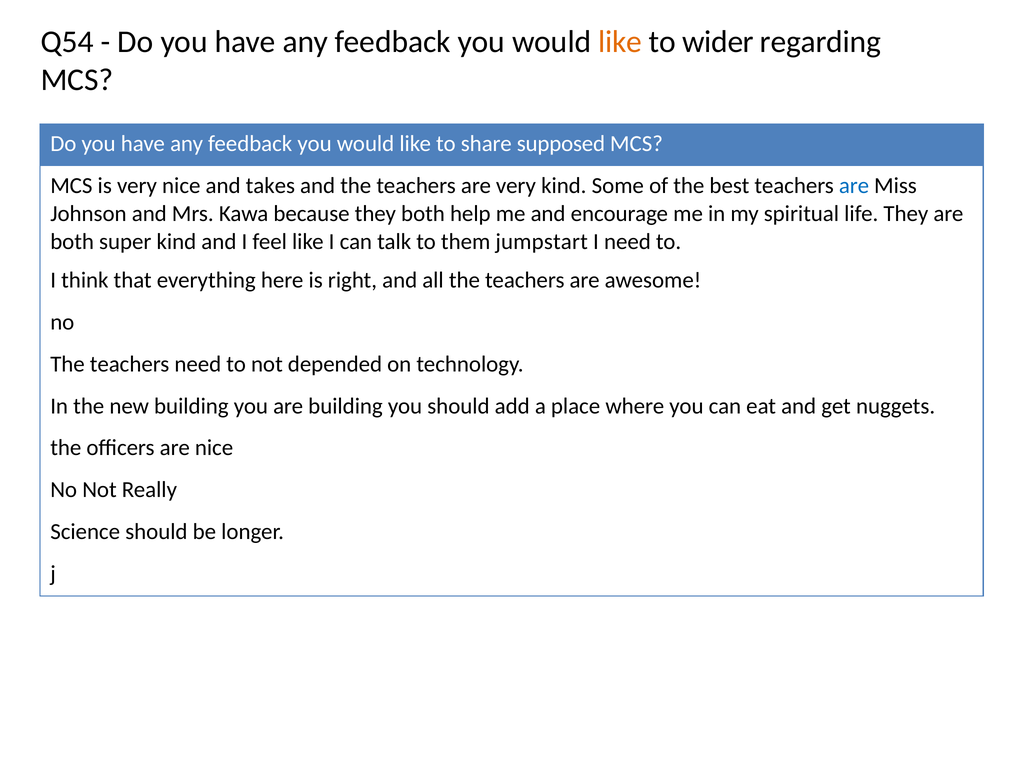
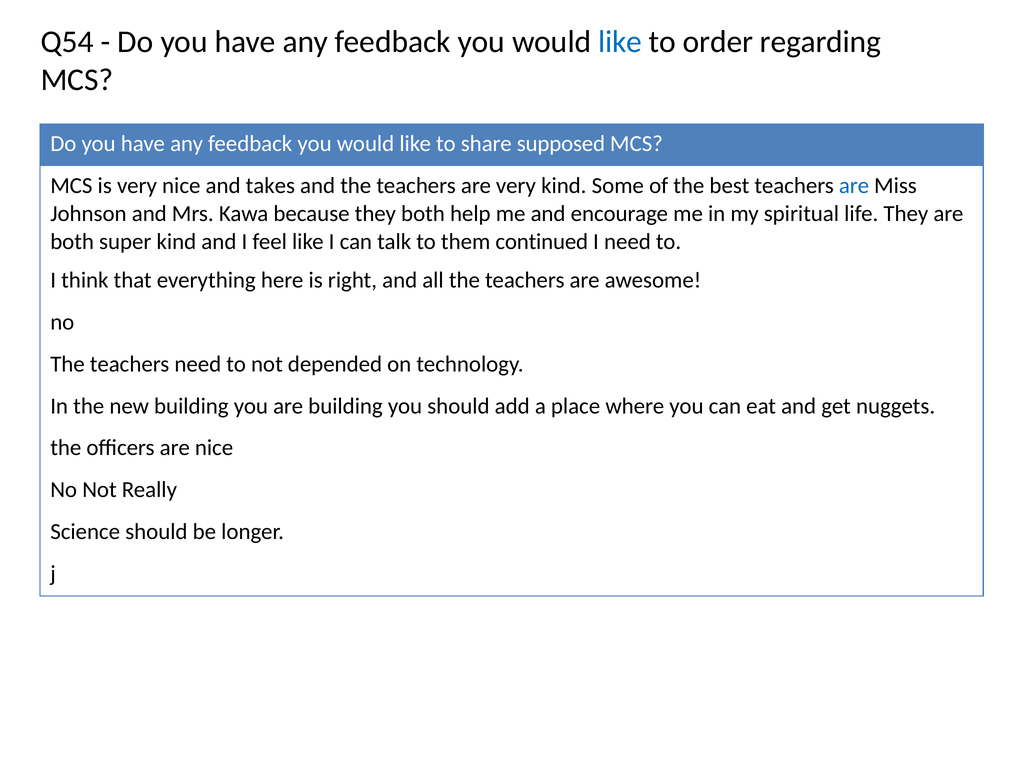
like colour: orange -> blue (620, 42)
wider: wider -> order (718, 42)
jumpstart: jumpstart -> continued (542, 242)
